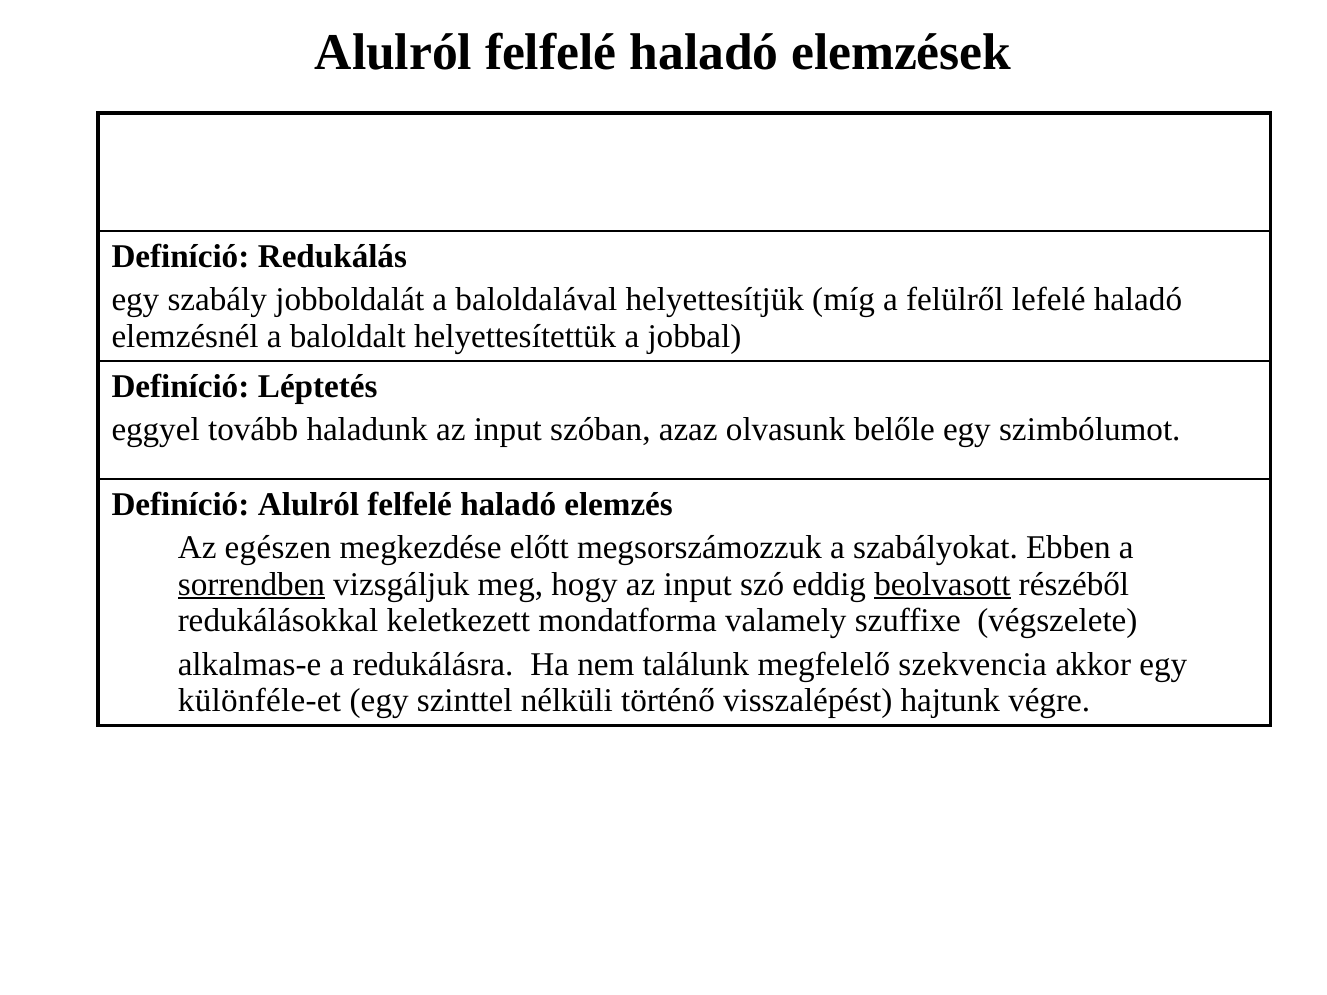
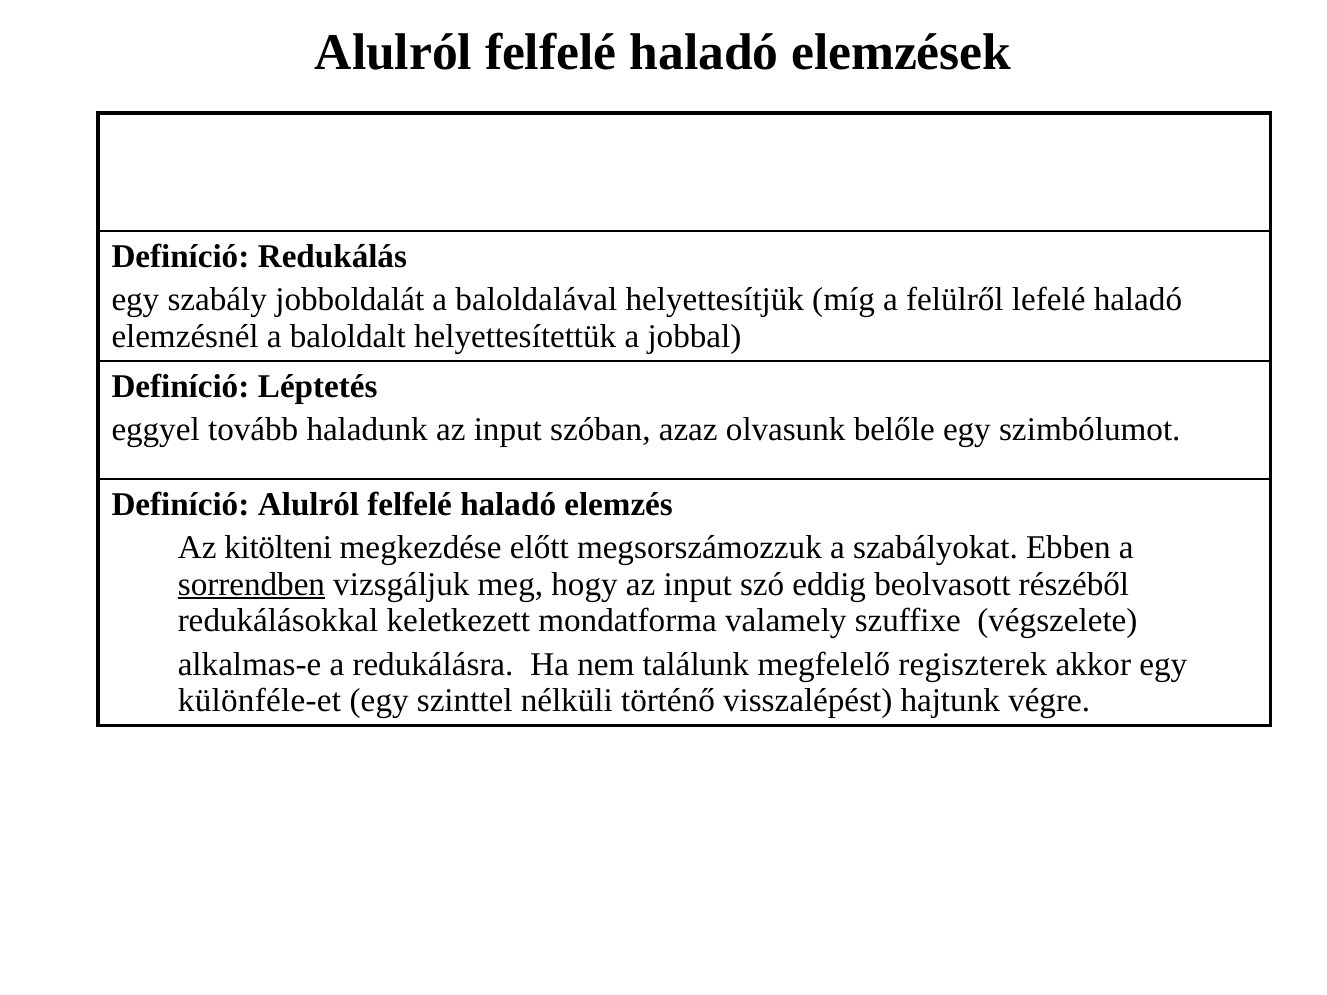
egészen: egészen -> kitölteni (278, 548)
beolvasott underline: present -> none (942, 584)
szekvencia: szekvencia -> regiszterek (973, 664)
